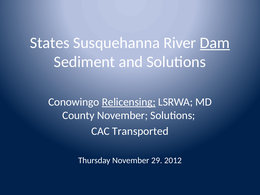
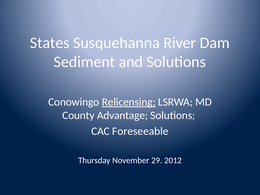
Dam underline: present -> none (215, 43)
County November: November -> Advantage (122, 115)
Transported: Transported -> Foreseeable (140, 131)
